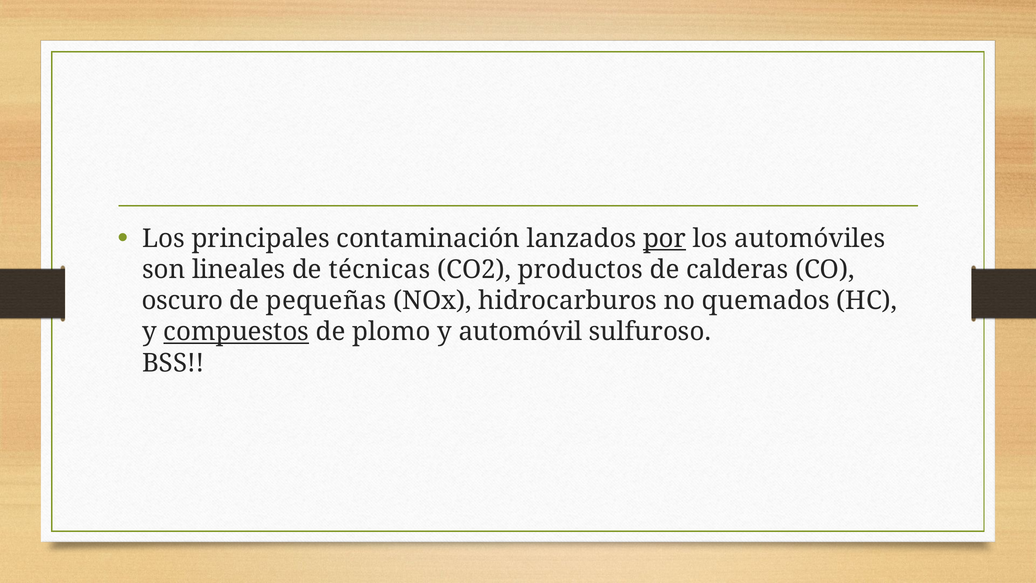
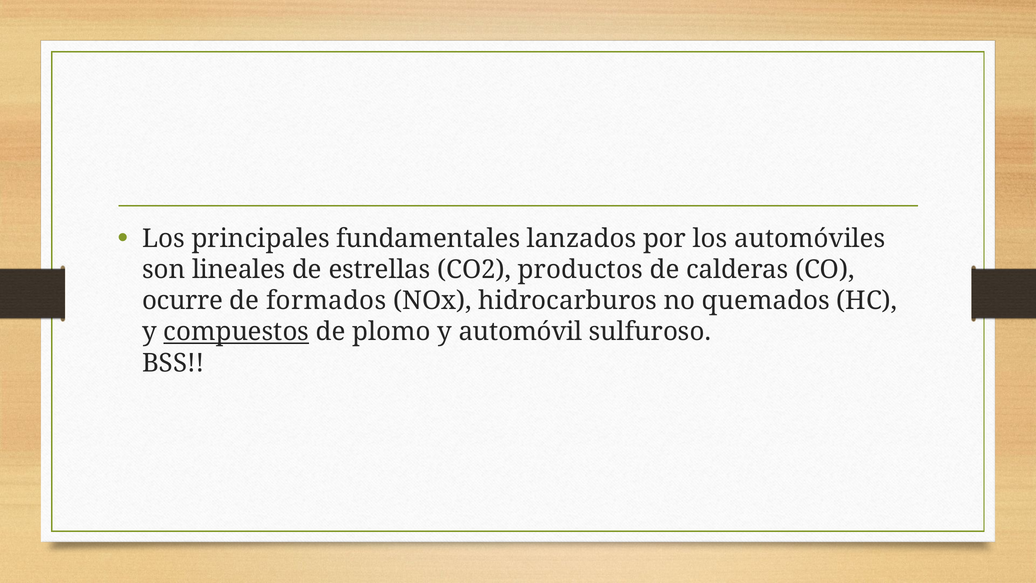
contaminación: contaminación -> fundamentales (428, 239)
por underline: present -> none (665, 239)
técnicas: técnicas -> estrellas (380, 270)
oscuro: oscuro -> ocurre (183, 301)
pequeñas: pequeñas -> formados (326, 301)
